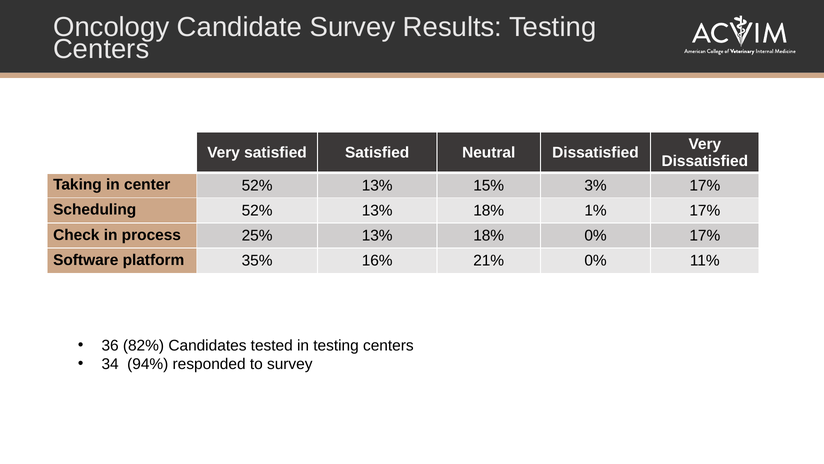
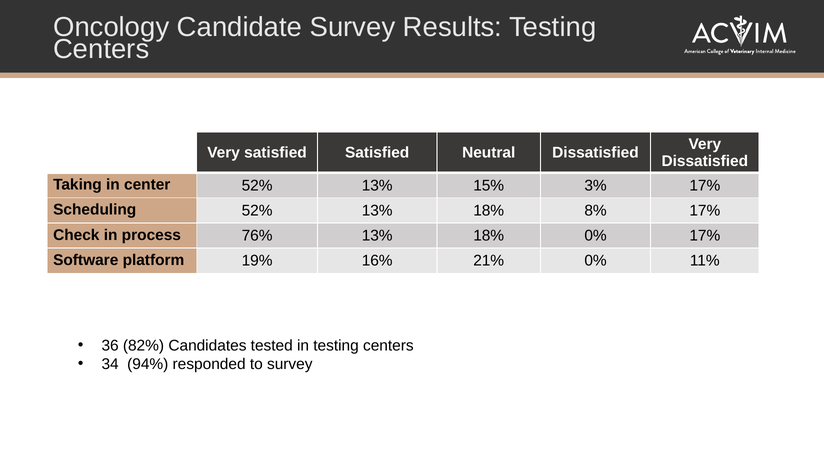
1%: 1% -> 8% (596, 210)
25%: 25% -> 76% (257, 236)
35%: 35% -> 19% (257, 261)
